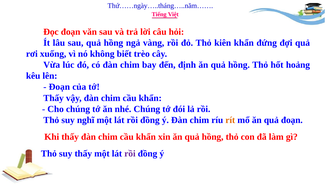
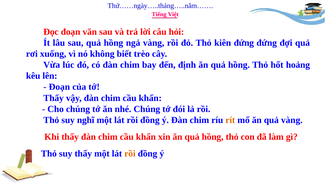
kiên khẩn: khẩn -> đứng (244, 43)
quả đoạn: đoạn -> vàng (292, 120)
rồi colour: purple -> orange (130, 153)
